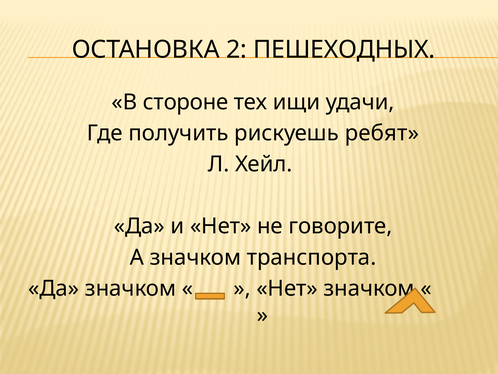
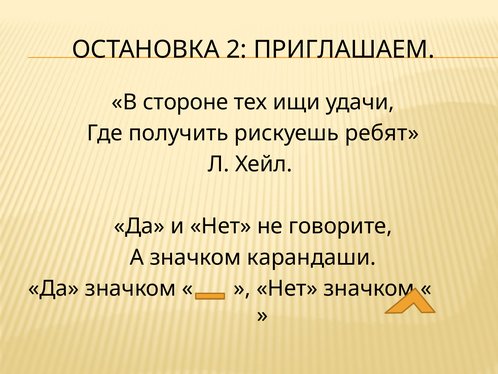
ПЕШЕХОДНЫХ: ПЕШЕХОДНЫХ -> ПРИГЛАШАЕМ (344, 49)
транспорта: транспорта -> карандаши (312, 257)
